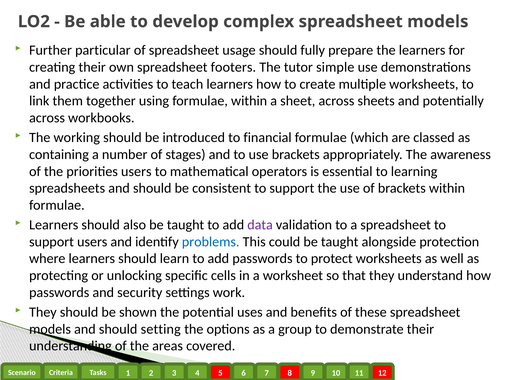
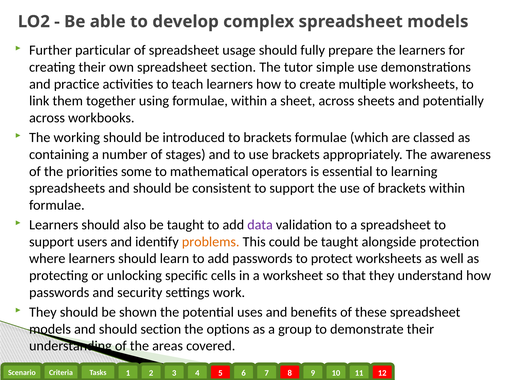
spreadsheet footers: footers -> section (233, 67)
to financial: financial -> brackets (268, 138)
priorities users: users -> some (136, 172)
problems colour: blue -> orange (211, 242)
should setting: setting -> section (161, 329)
